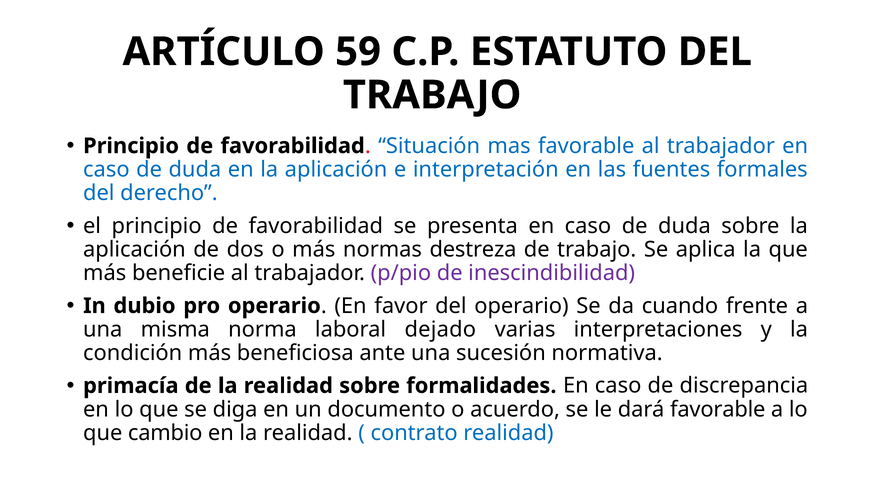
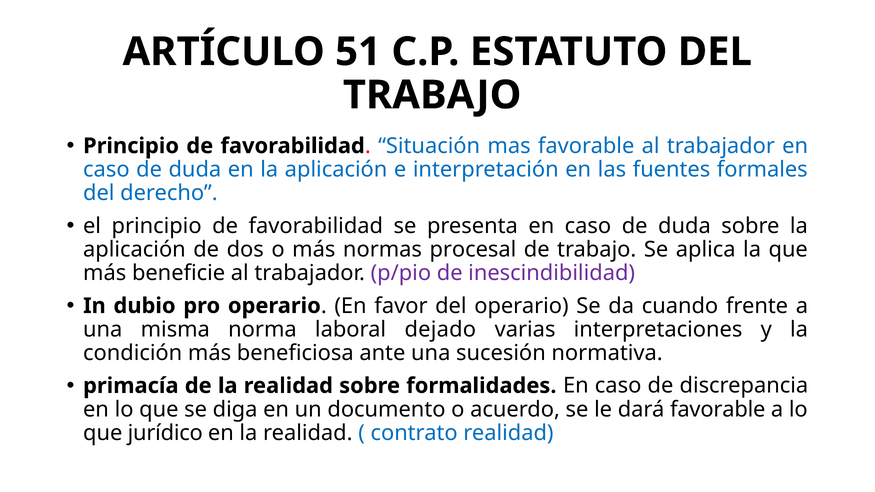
59: 59 -> 51 (358, 52)
destreza: destreza -> procesal (473, 250)
cambio: cambio -> jurídico (165, 433)
